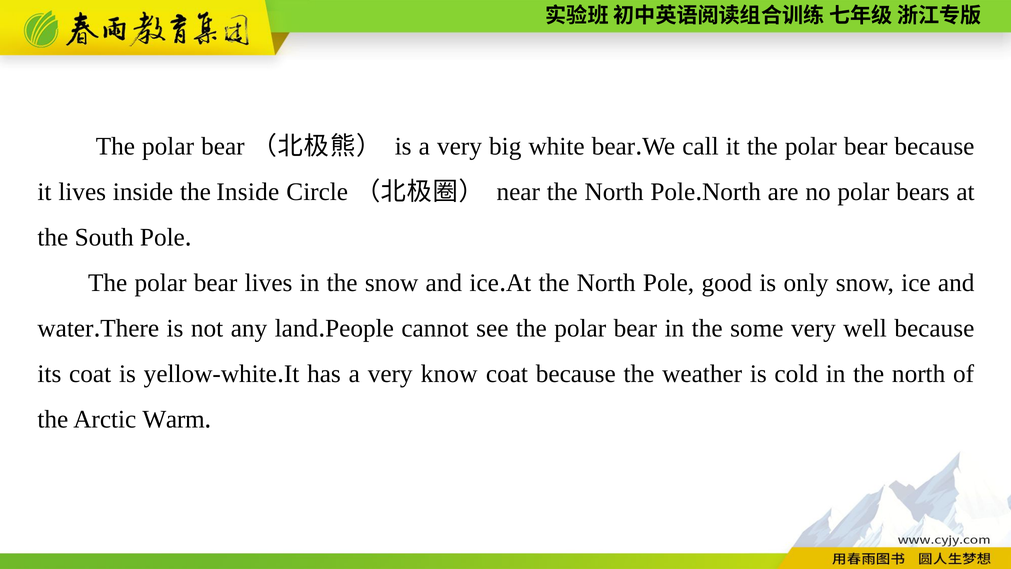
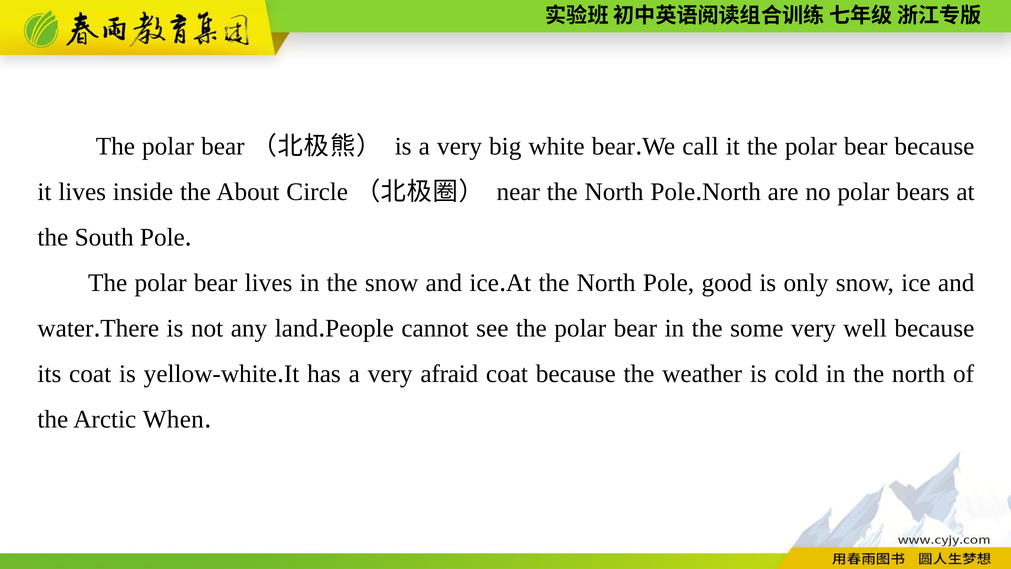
the Inside: Inside -> About (248, 192)
know: know -> afraid (449, 374)
Warm: Warm -> When (173, 419)
